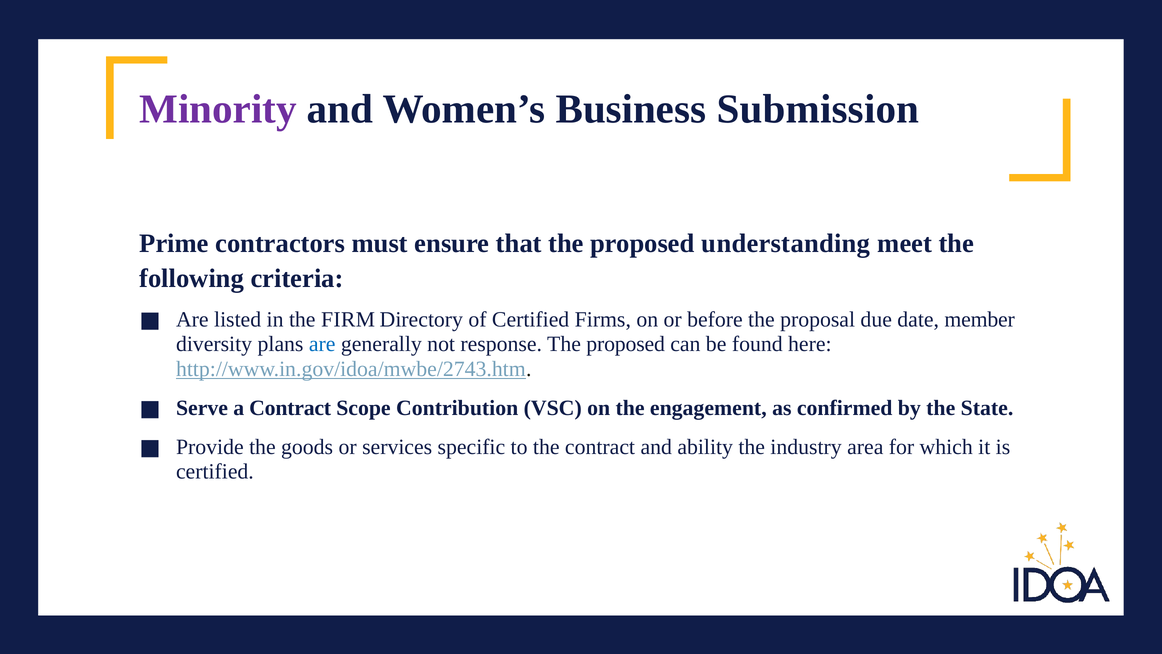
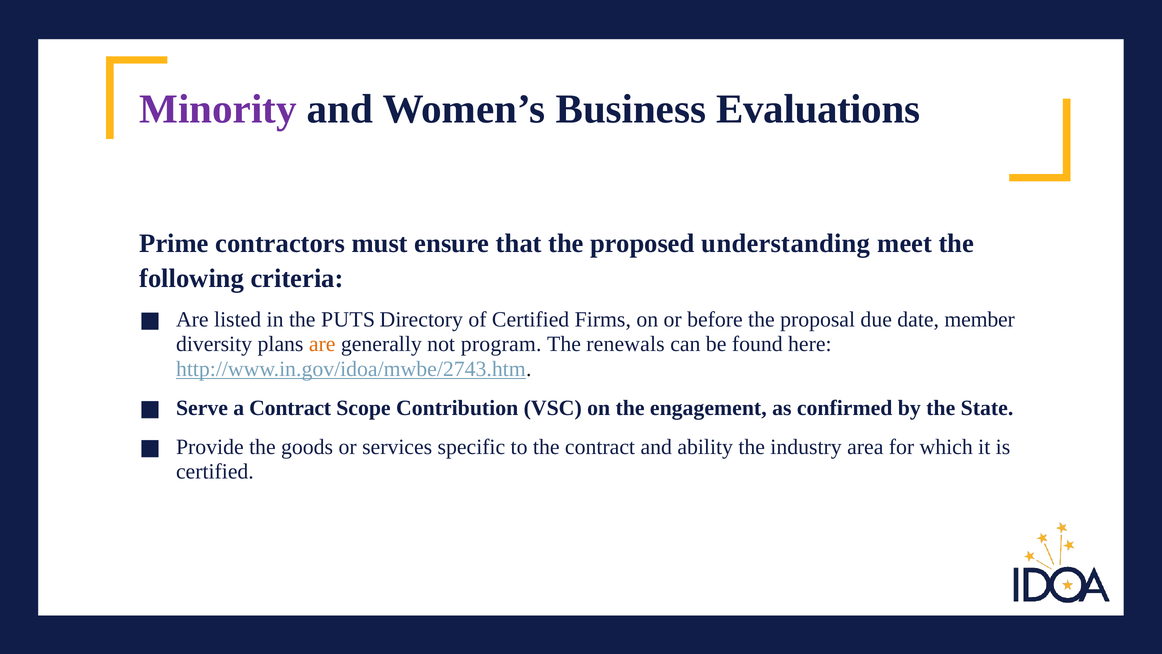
Submission: Submission -> Evaluations (818, 109)
FIRM: FIRM -> PUTS (348, 320)
are colour: blue -> orange (322, 344)
response: response -> program (501, 344)
proposed: proposed -> renewals (626, 344)
